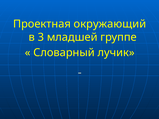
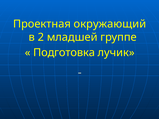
3: 3 -> 2 (41, 37)
Словарный: Словарный -> Подготовка (64, 53)
